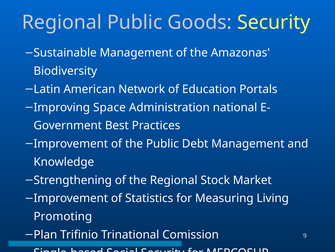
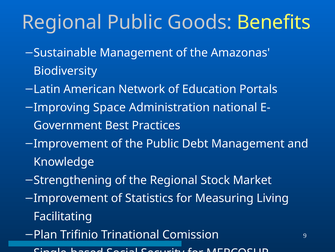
Goods Security: Security -> Benefits (274, 22)
Promoting: Promoting -> Facilitating (63, 216)
